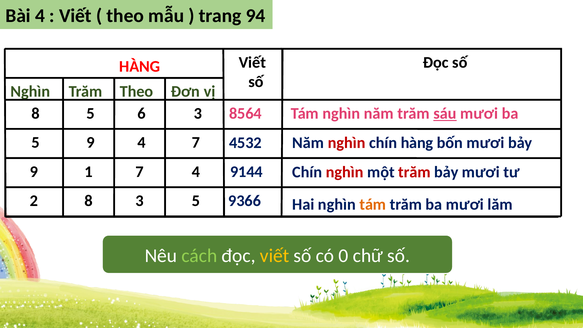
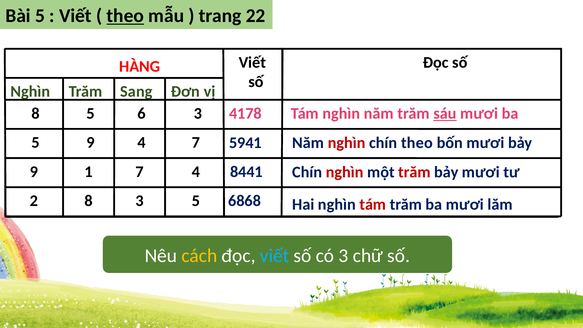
Bài 4: 4 -> 5 (40, 16)
theo underline: none -> present (125, 16)
94: 94 -> 22 (256, 16)
Theo: Theo -> Sang (136, 92)
8564: 8564 -> 4178 (245, 113)
4532: 4532 -> 5941 (245, 143)
chín hàng: hàng -> theo (417, 143)
9144: 9144 -> 8441 (246, 172)
9366: 9366 -> 6868 (245, 201)
tám colour: orange -> red (373, 205)
cách colour: light green -> yellow (199, 256)
viết colour: yellow -> light blue (275, 256)
có 0: 0 -> 3 (343, 256)
